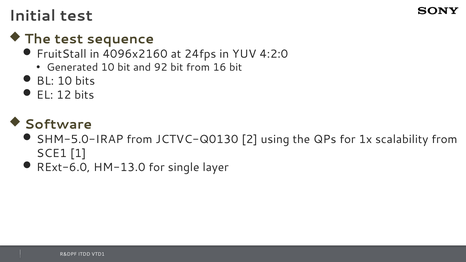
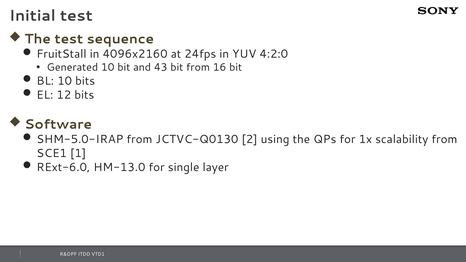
92: 92 -> 43 (161, 67)
